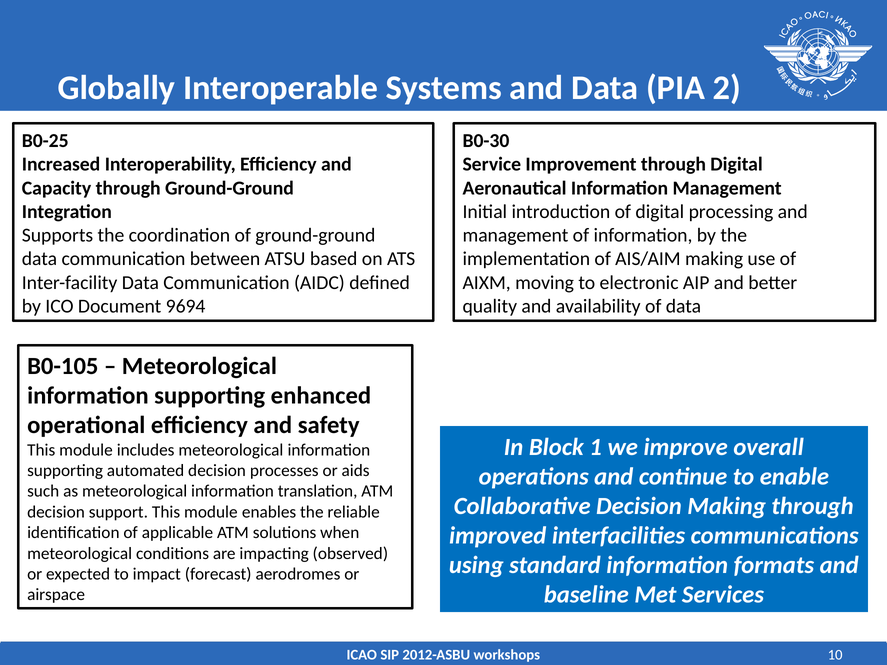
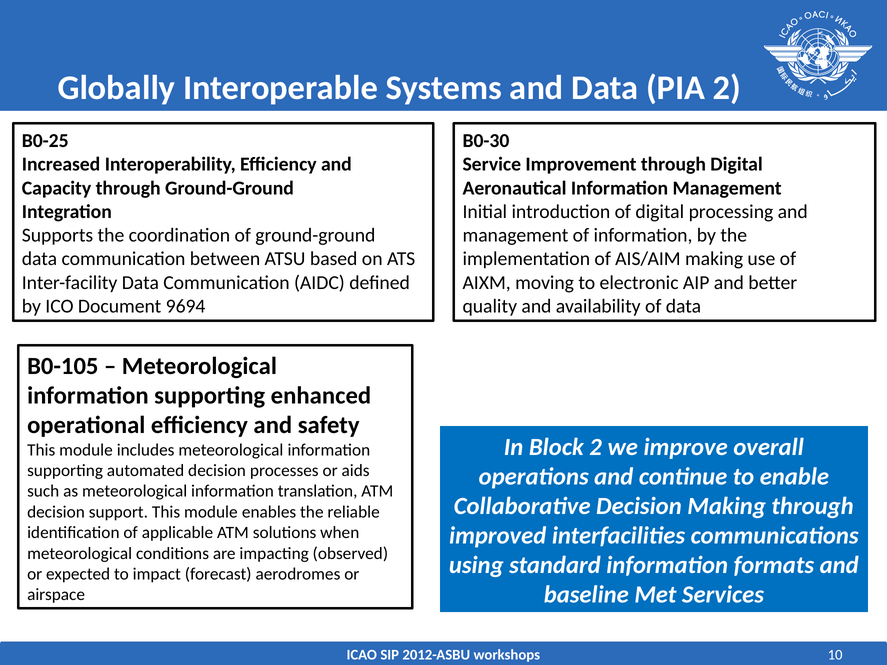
Block 1: 1 -> 2 (596, 447)
